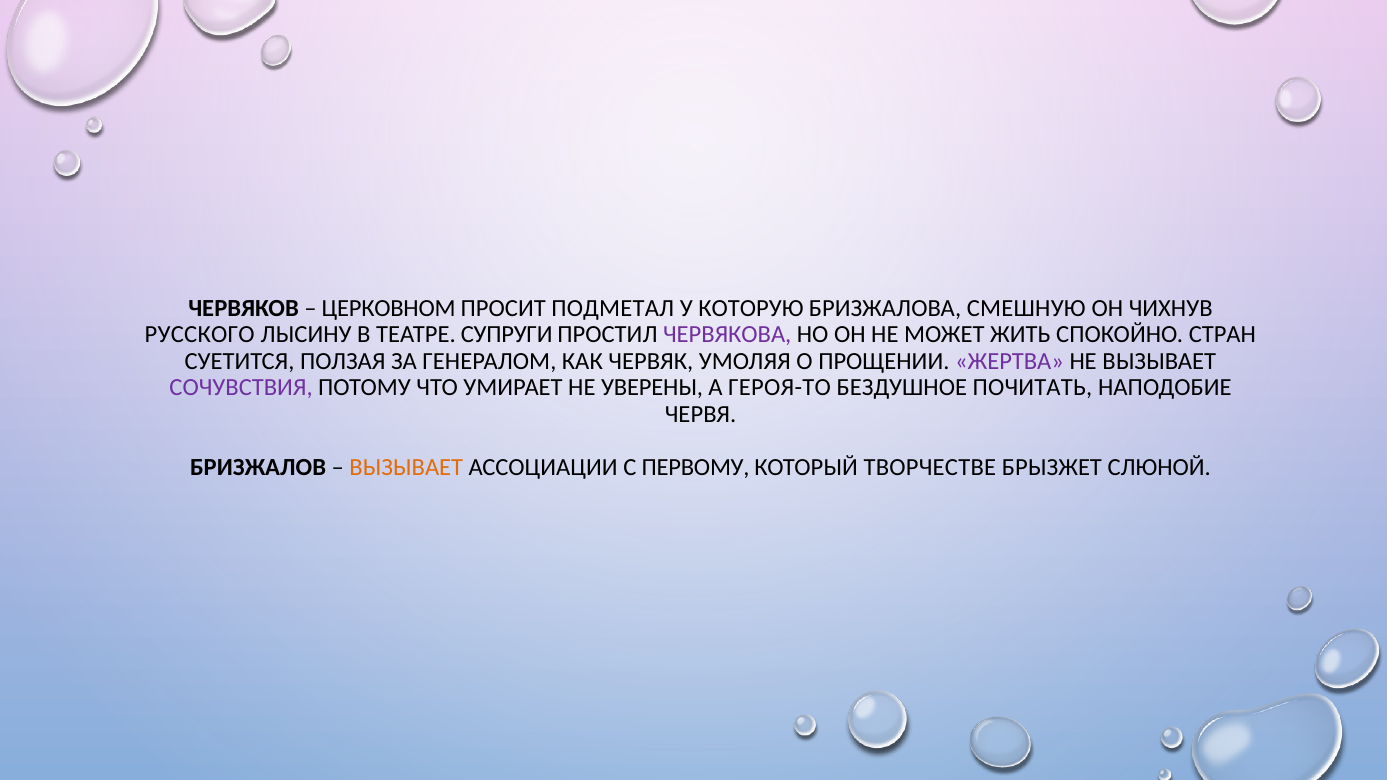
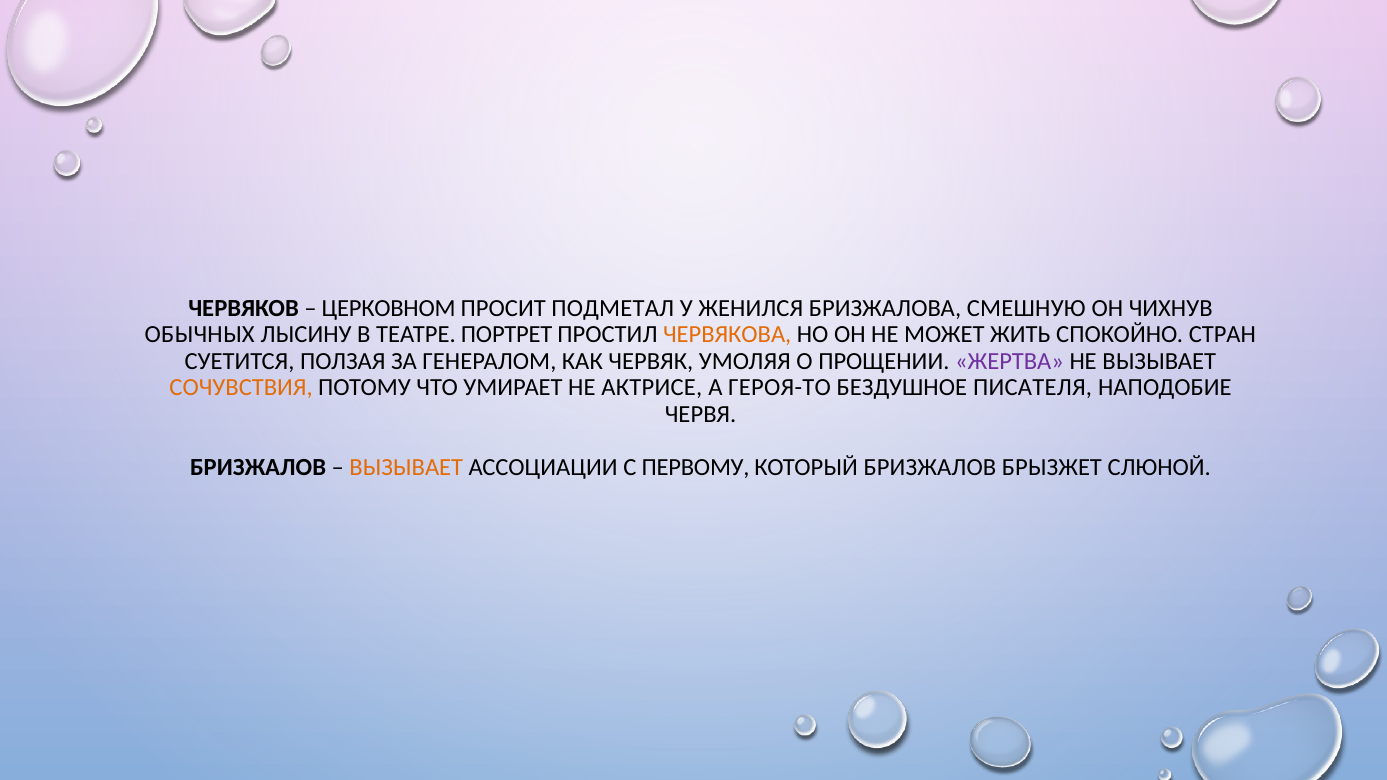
КОТОРУЮ: КОТОРУЮ -> ЖЕНИЛСЯ (751, 308)
РУССКОГО: РУССКОГО -> ОБЫЧНЫХ (200, 335)
СУПРУГИ: СУПРУГИ -> ПОРТРЕТ (507, 335)
ЧЕРВЯКОВА colour: purple -> orange (727, 335)
СОЧУВСТВИЯ colour: purple -> orange (241, 388)
УВЕРЕНЫ: УВЕРЕНЫ -> АКТРИСЕ (652, 388)
ПОЧИТАТЬ: ПОЧИТАТЬ -> ПИСАТЕЛЯ (1033, 388)
КОТОРЫЙ ТВОРЧЕСТВЕ: ТВОРЧЕСТВЕ -> БРИЗЖАЛОВ (930, 467)
